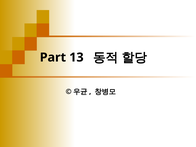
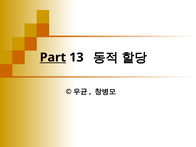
Part underline: none -> present (53, 57)
